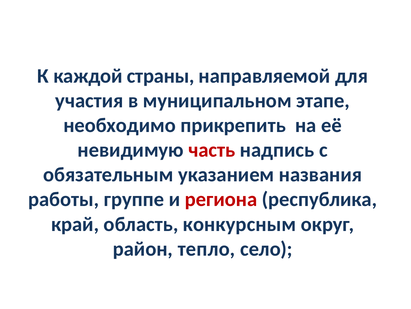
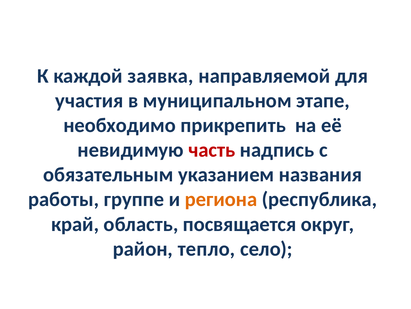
страны: страны -> заявка (161, 76)
региона colour: red -> orange (221, 199)
конкурсным: конкурсным -> посвящается (240, 224)
